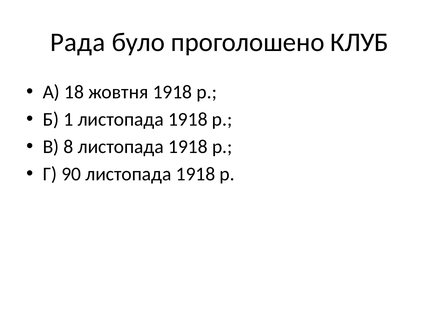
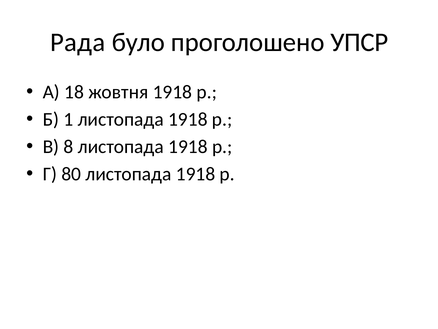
КЛУБ: КЛУБ -> УПСР (359, 42)
90: 90 -> 80 (71, 174)
